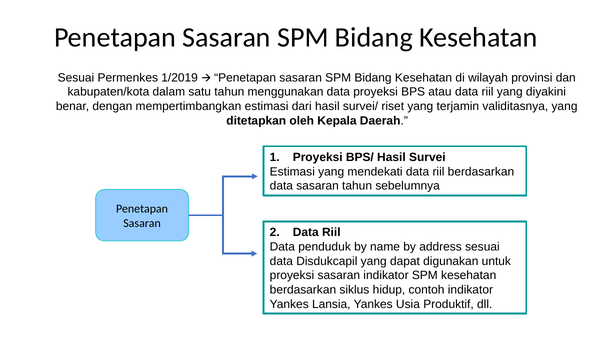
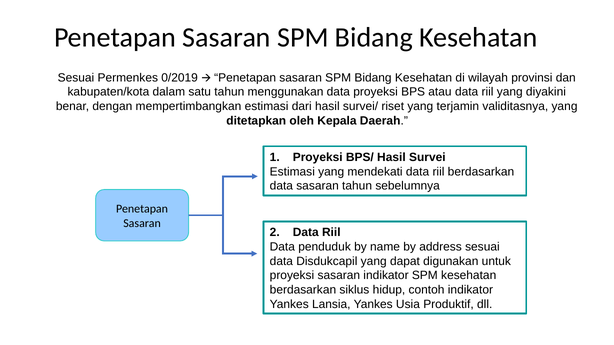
1/2019: 1/2019 -> 0/2019 (180, 78)
